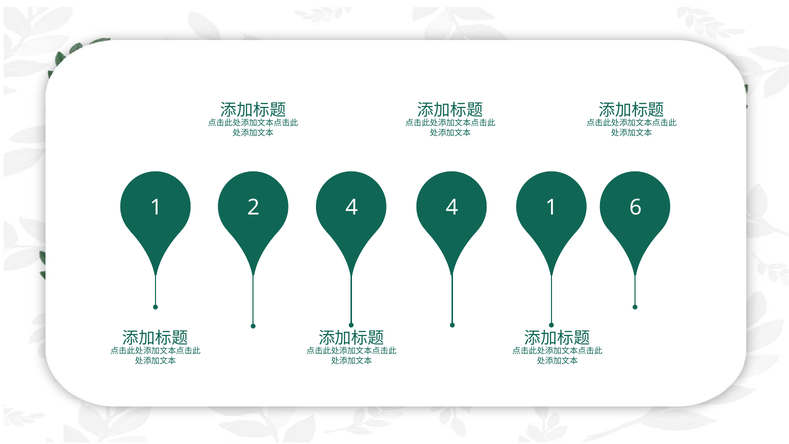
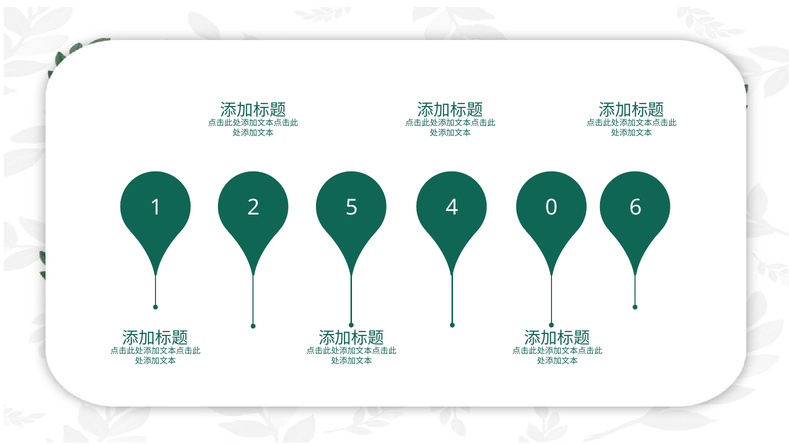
2 4: 4 -> 5 (352, 207)
4 1: 1 -> 0 (551, 207)
